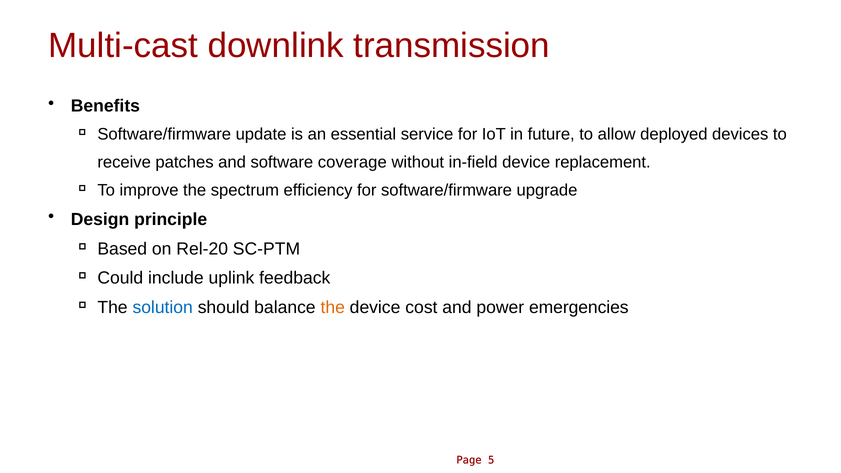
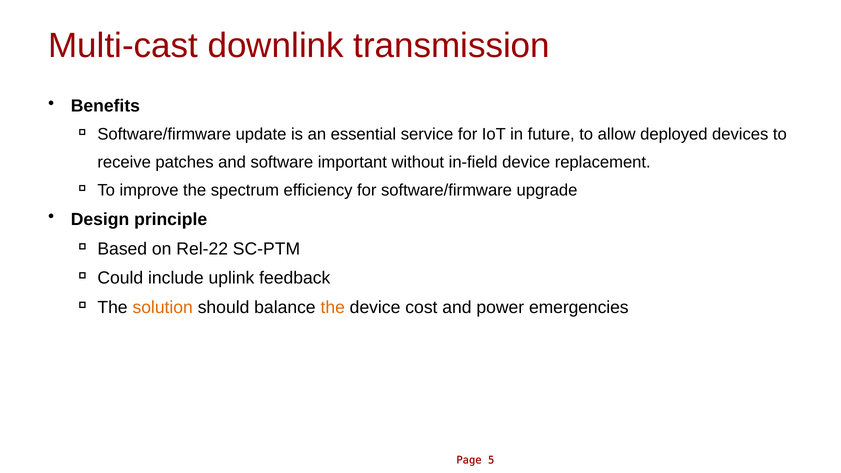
coverage: coverage -> important (352, 162)
Rel-20: Rel-20 -> Rel-22 (202, 249)
solution colour: blue -> orange (163, 308)
